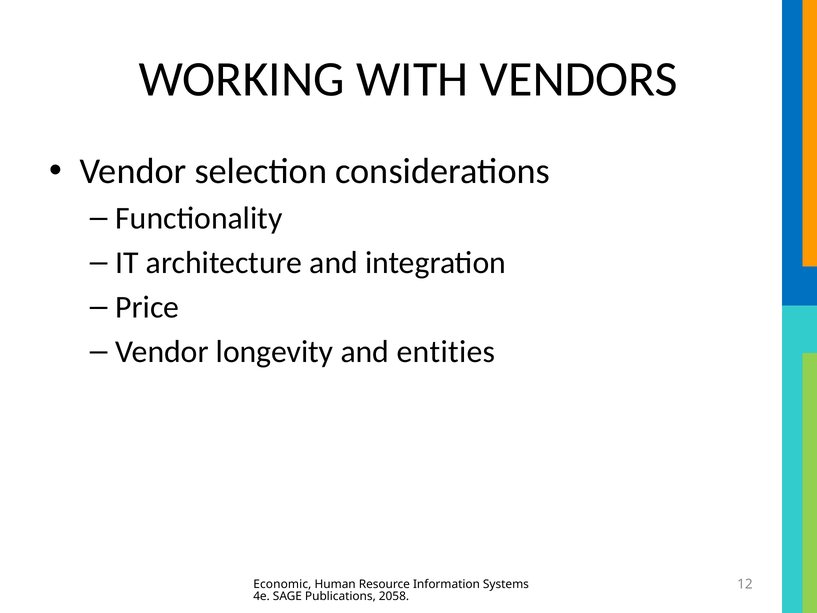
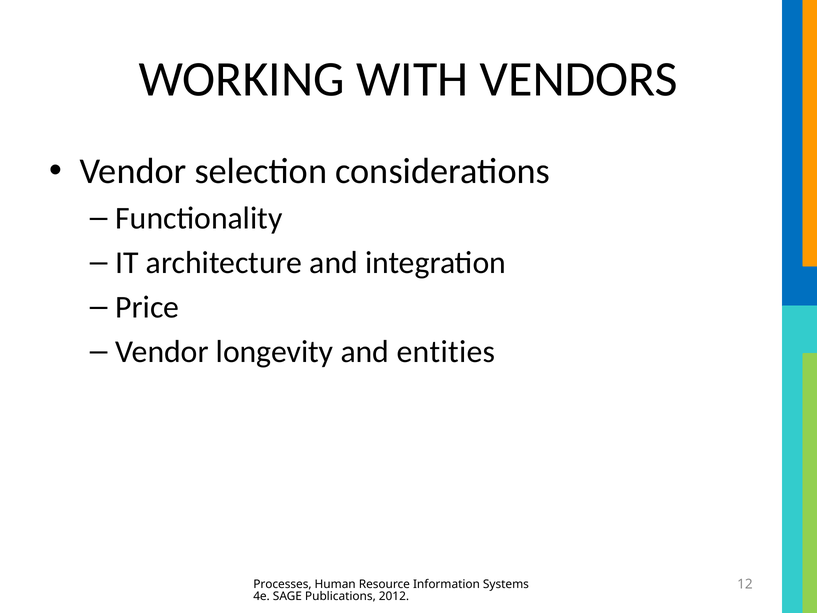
Economic: Economic -> Processes (282, 584)
2058: 2058 -> 2012 (394, 596)
